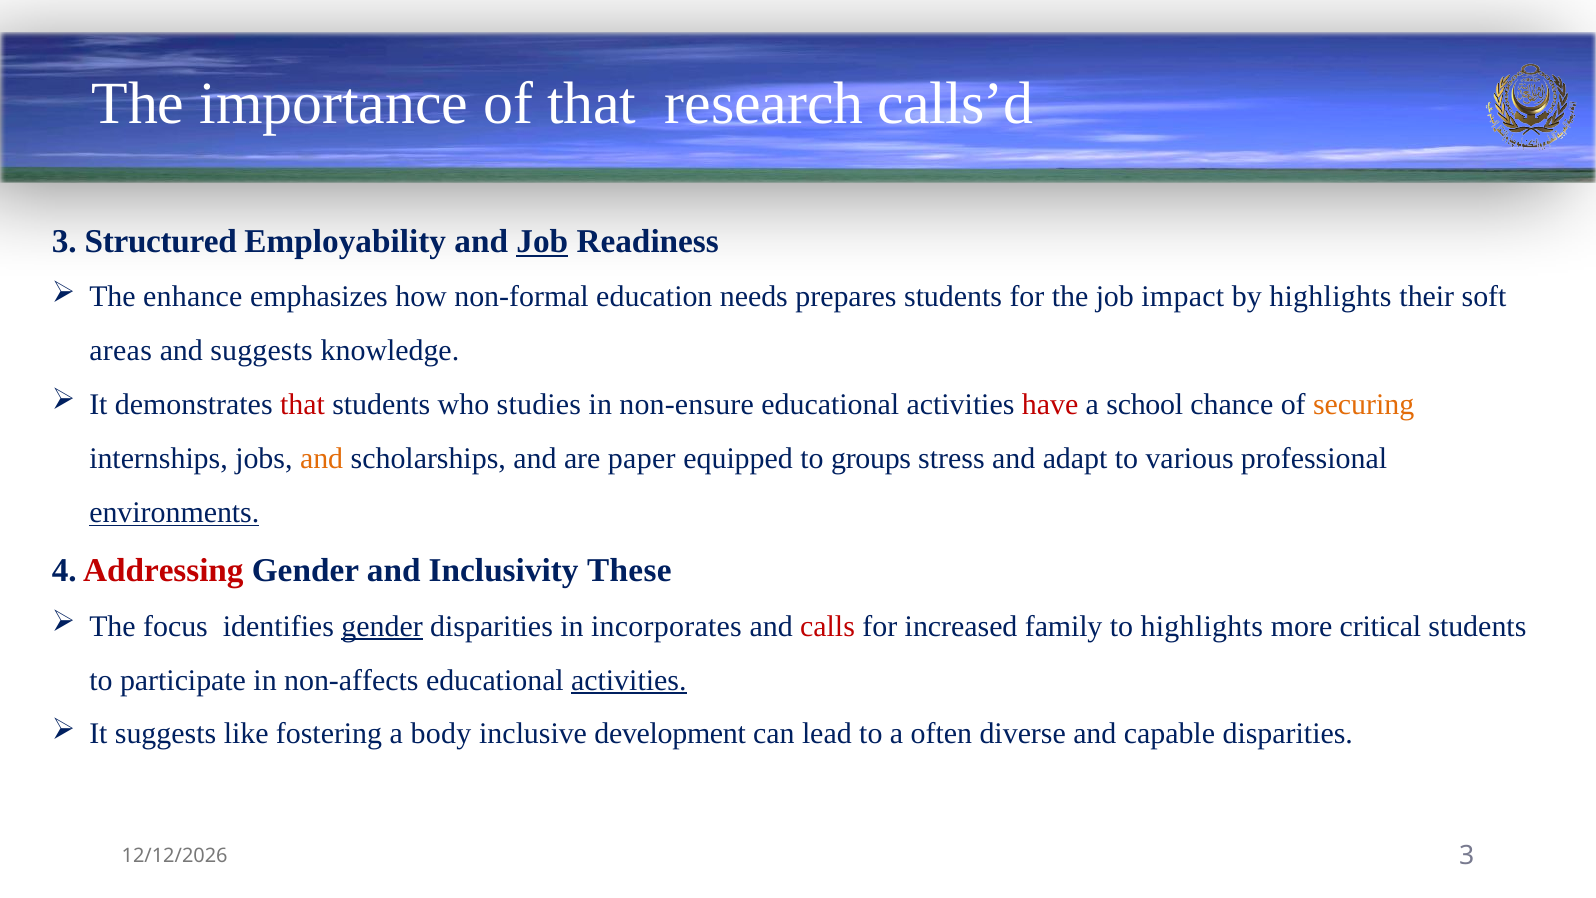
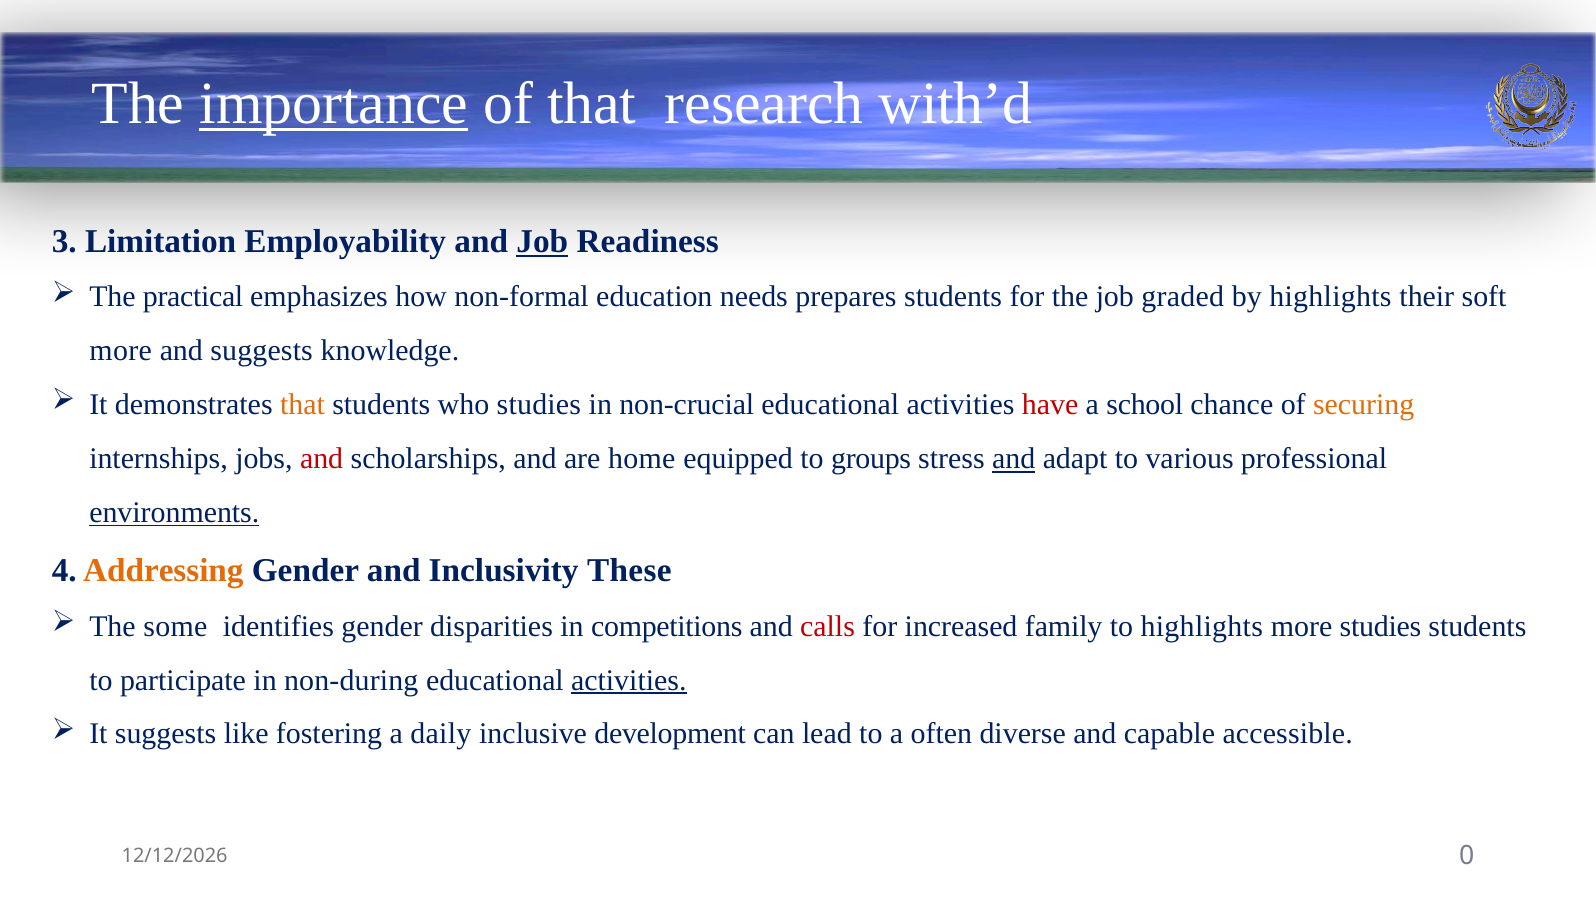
importance underline: none -> present (334, 104)
calls’d: calls’d -> with’d (955, 104)
Structured: Structured -> Limitation (161, 241)
enhance: enhance -> practical (193, 297)
impact: impact -> graded (1183, 297)
areas: areas -> more (121, 351)
that colour: red -> orange (303, 405)
non-ensure: non-ensure -> non-crucial (687, 405)
and colour: orange -> red (322, 459)
paper: paper -> home (642, 459)
and underline: none -> present (1014, 459)
Addressing colour: red -> orange (163, 571)
focus: focus -> some (175, 626)
gender underline: present -> none (382, 626)
incorporates: incorporates -> competitions (667, 626)
more critical: critical -> studies (1380, 626)
non-affects: non-affects -> non-during (351, 680)
body: body -> daily (441, 734)
capable disparities: disparities -> accessible (1288, 734)
3: 3 -> 0 (1467, 856)
